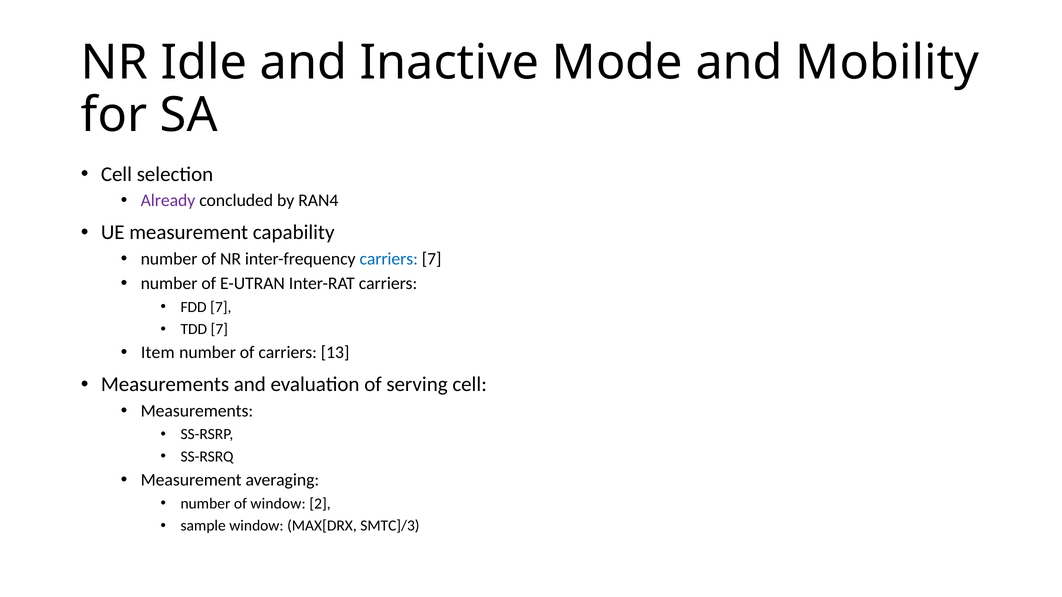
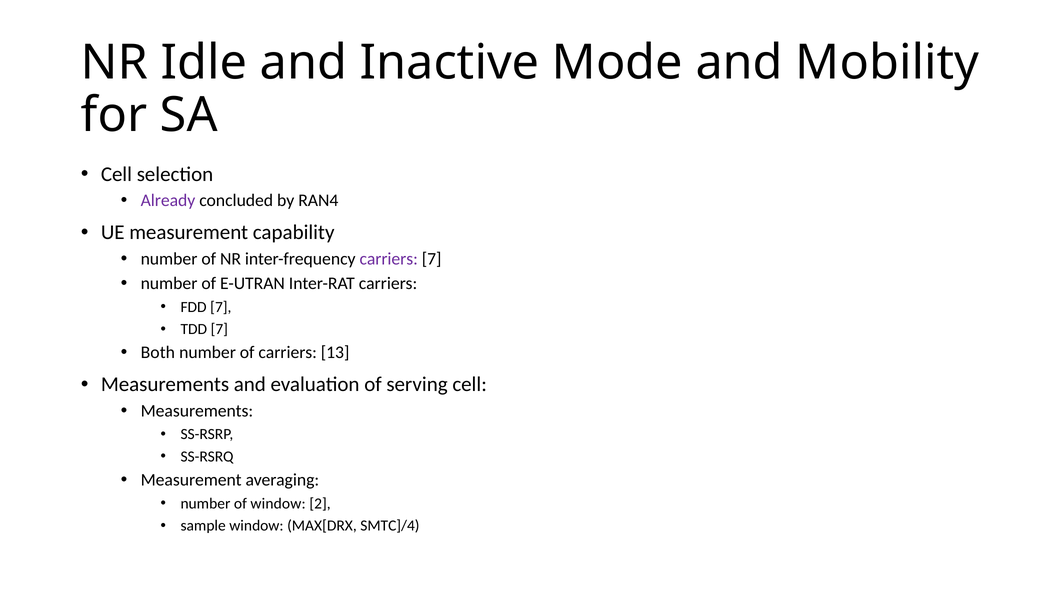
carriers colour: blue -> purple (389, 259)
Item: Item -> Both (158, 353)
SMTC]/3: SMTC]/3 -> SMTC]/4 (390, 526)
